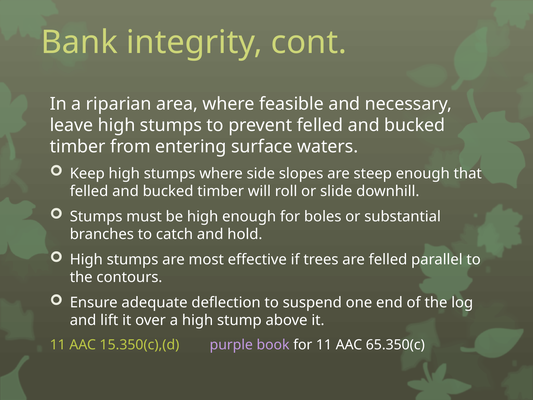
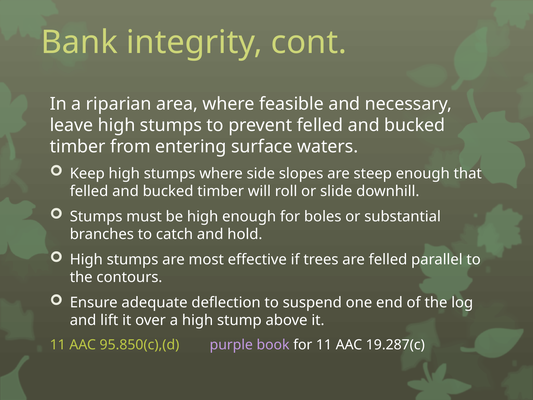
15.350(c),(d: 15.350(c),(d -> 95.850(c),(d (139, 345)
65.350(c: 65.350(c -> 19.287(c (395, 345)
